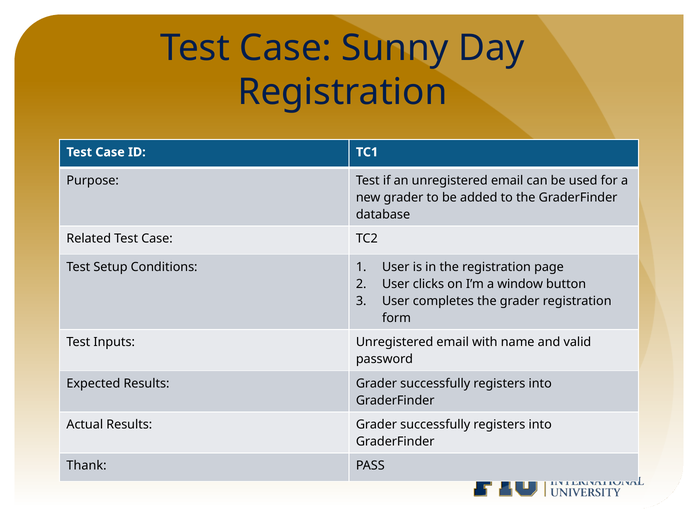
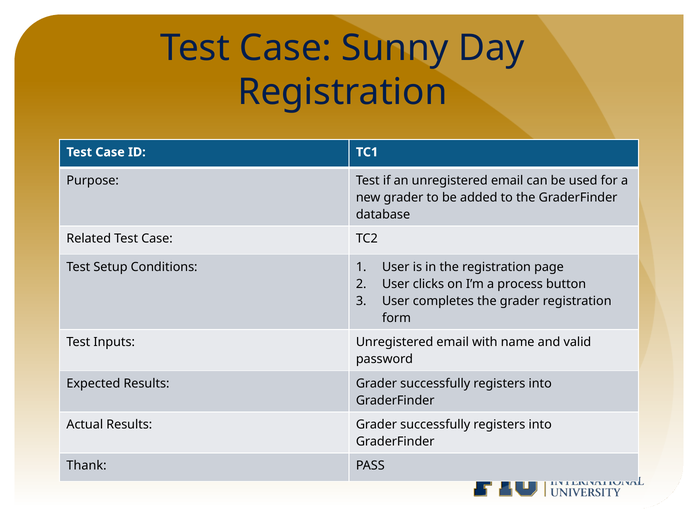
window: window -> process (520, 284)
